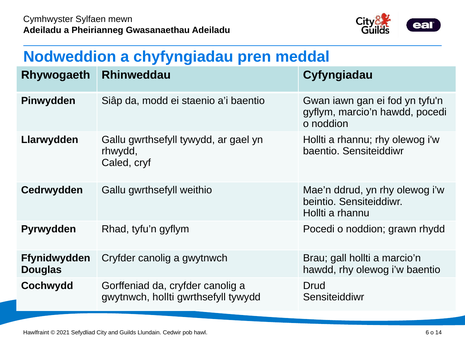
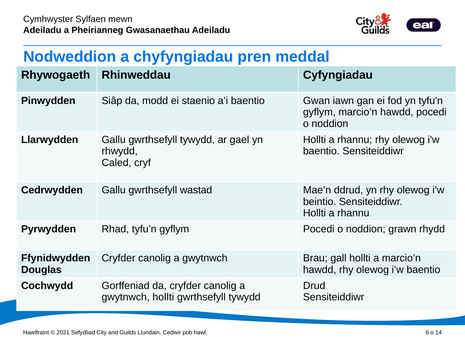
weithio: weithio -> wastad (196, 191)
